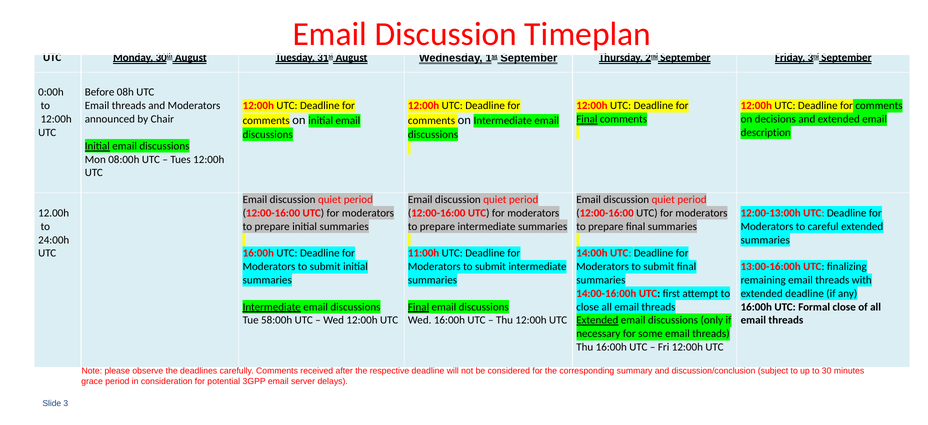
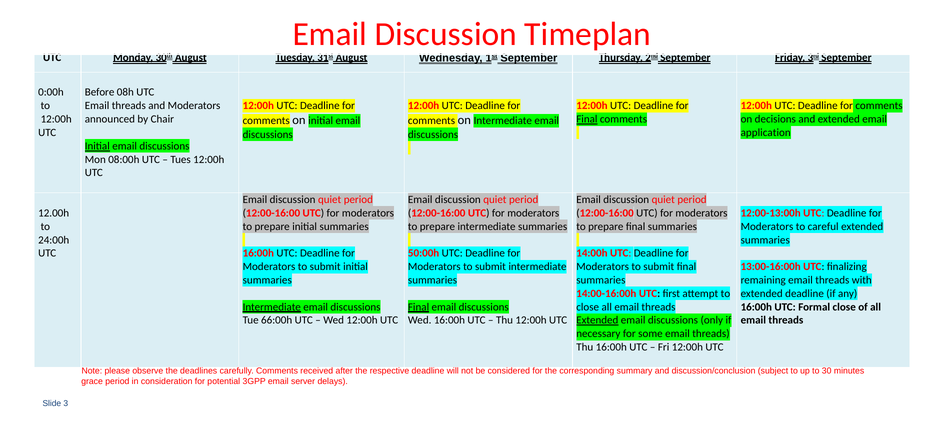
description: description -> application (766, 132)
11:00h: 11:00h -> 50:00h (424, 253)
58:00h: 58:00h -> 66:00h (277, 320)
